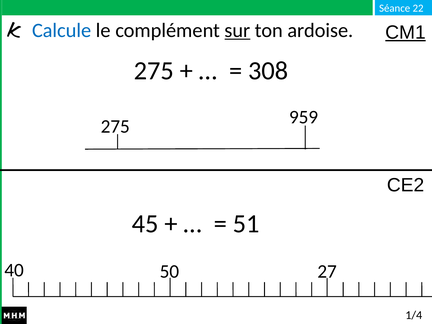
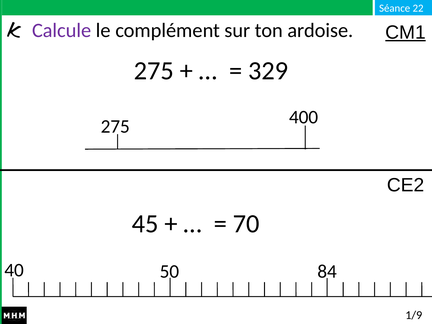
Calcule colour: blue -> purple (62, 30)
sur underline: present -> none (237, 30)
308: 308 -> 329 (268, 71)
959: 959 -> 400 (304, 117)
51: 51 -> 70 (246, 224)
27: 27 -> 84 (327, 272)
1/4: 1/4 -> 1/9 (414, 315)
